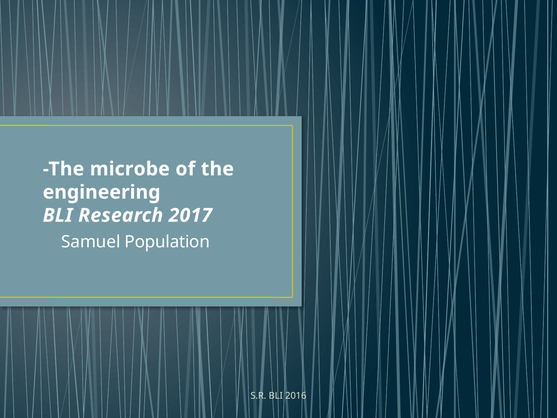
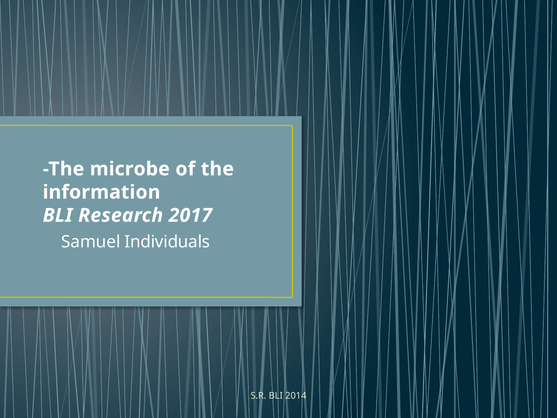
engineering: engineering -> information (102, 192)
Population: Population -> Individuals (167, 242)
2016: 2016 -> 2014 (296, 396)
